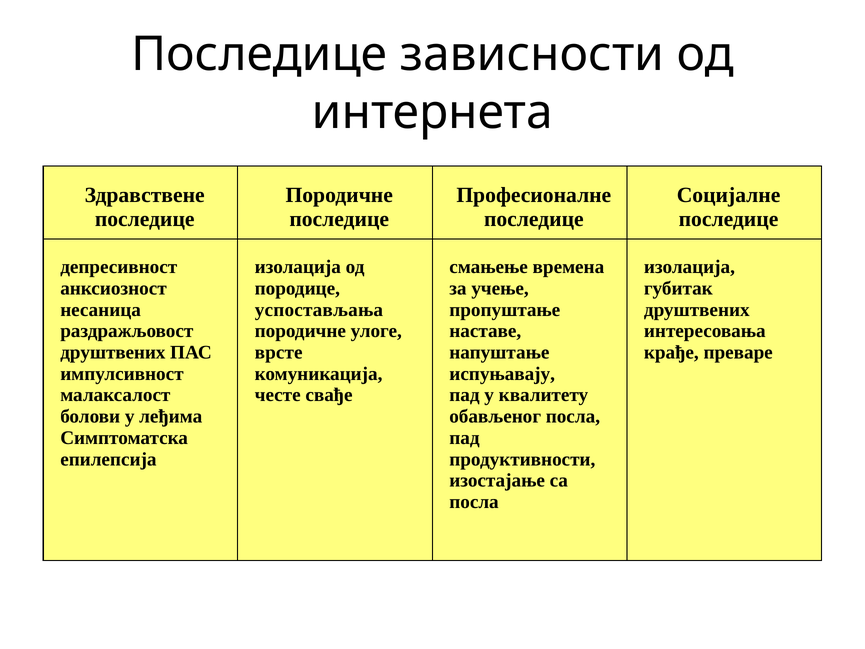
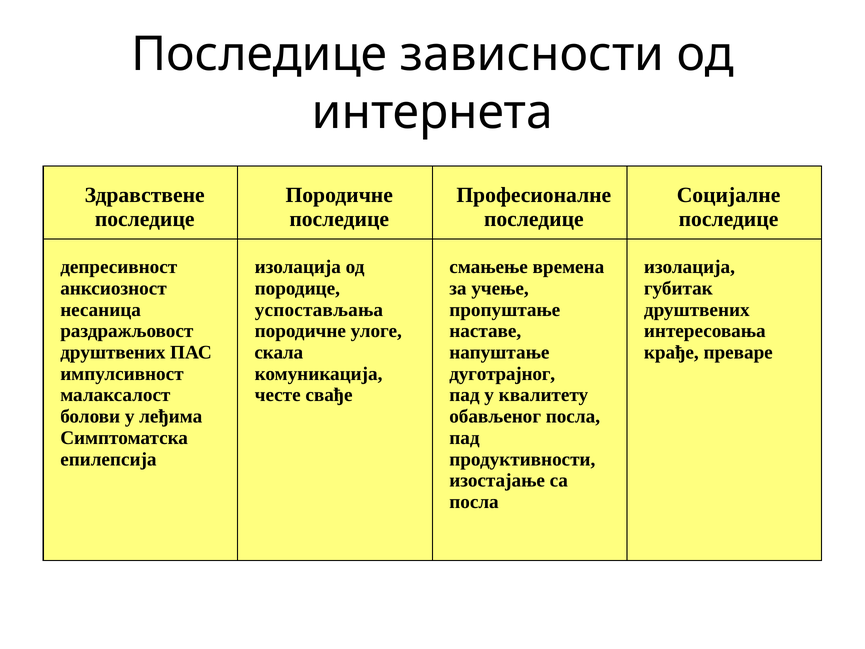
врсте: врсте -> скала (279, 352)
испуњавају: испуњавају -> дуготрајног (502, 374)
